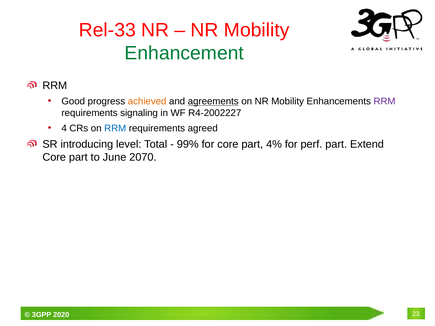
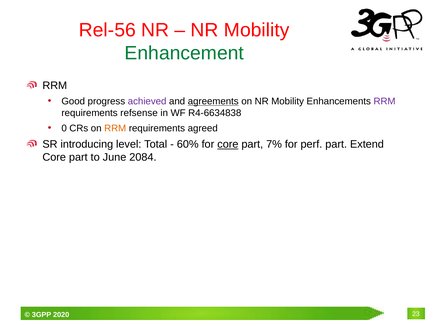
Rel-33: Rel-33 -> Rel-56 (107, 30)
achieved colour: orange -> purple (147, 101)
signaling: signaling -> refsense (139, 113)
R4-2002227: R4-2002227 -> R4-6634838 (215, 113)
4: 4 -> 0 (64, 128)
RRM colour: blue -> orange (115, 128)
99%: 99% -> 60% (188, 144)
core underline: none -> present (228, 144)
4%: 4% -> 7% (274, 144)
2070: 2070 -> 2084 (143, 157)
